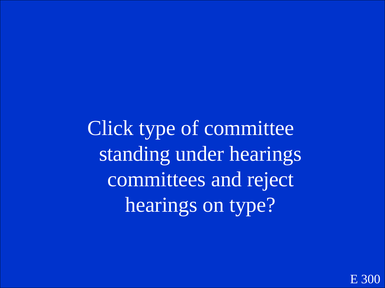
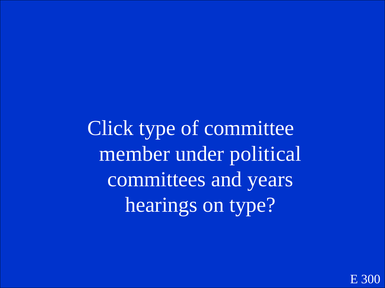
standing: standing -> member (134, 154)
under hearings: hearings -> political (265, 154)
reject: reject -> years (270, 180)
